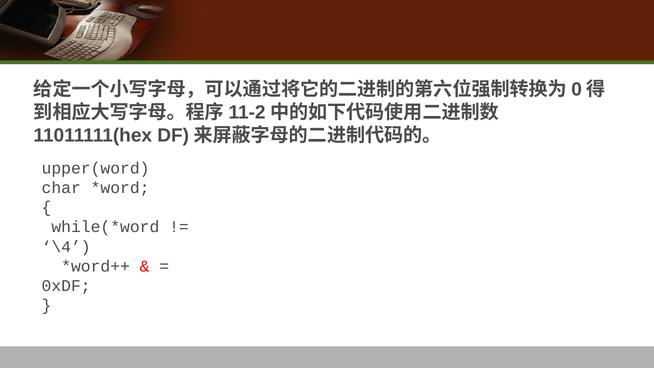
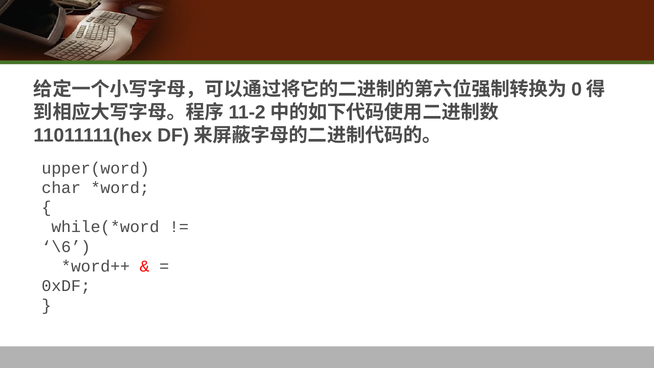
\4: \4 -> \6 (66, 247)
